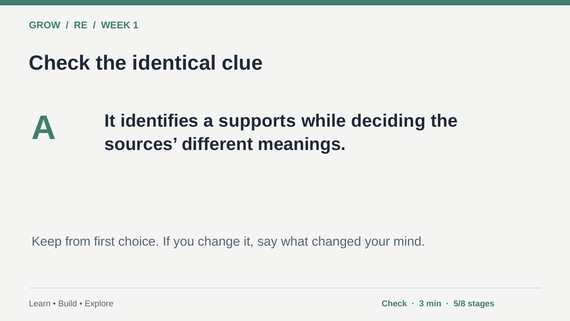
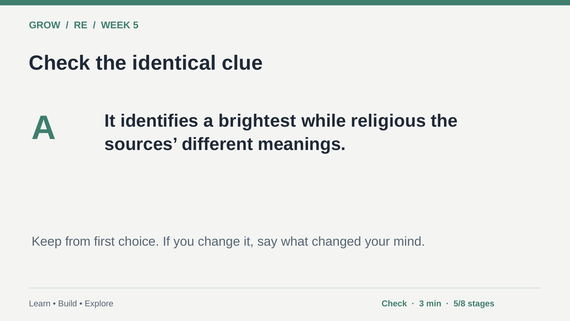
1: 1 -> 5 (136, 25)
supports: supports -> brightest (257, 121)
deciding: deciding -> religious (388, 121)
